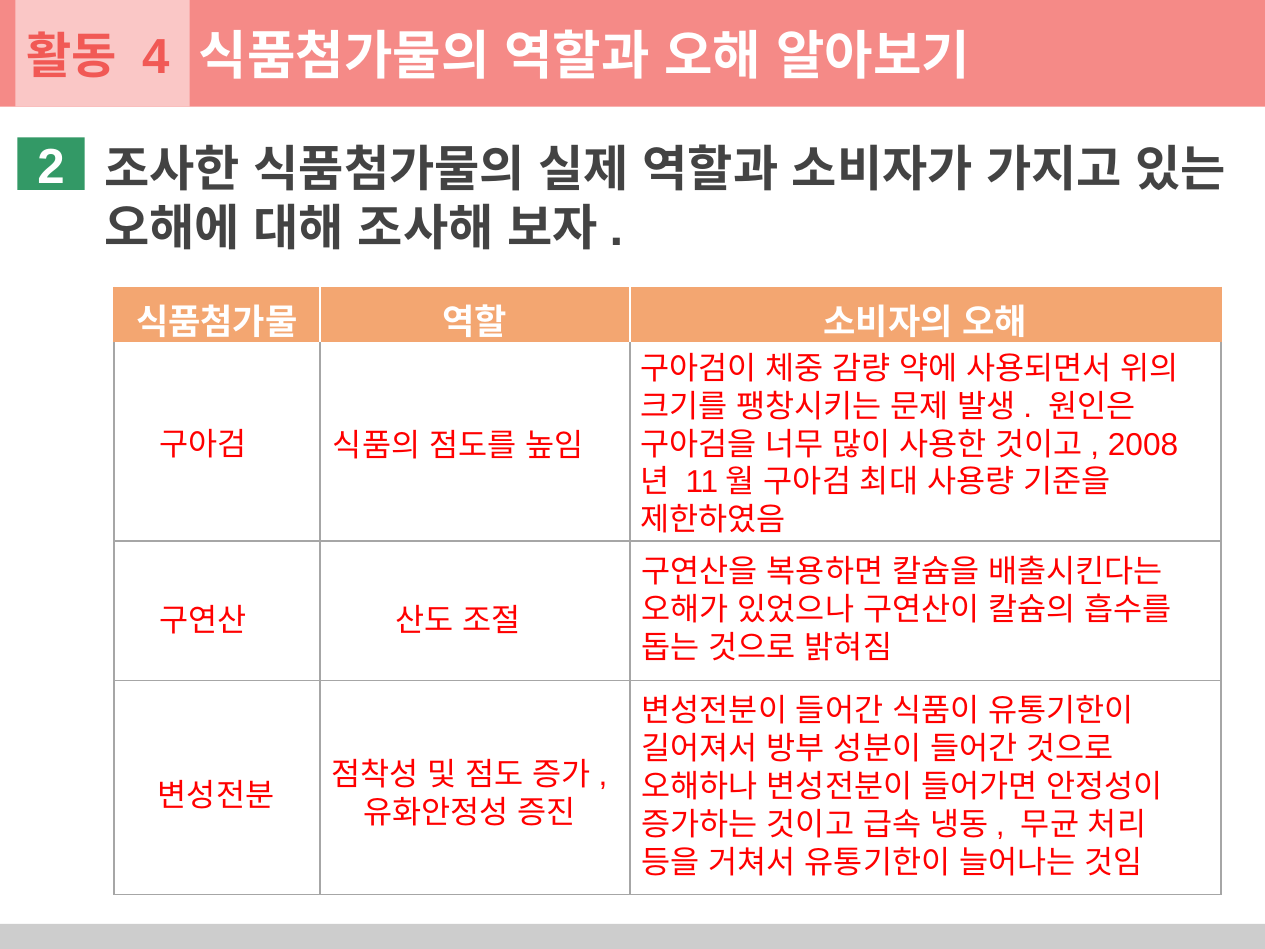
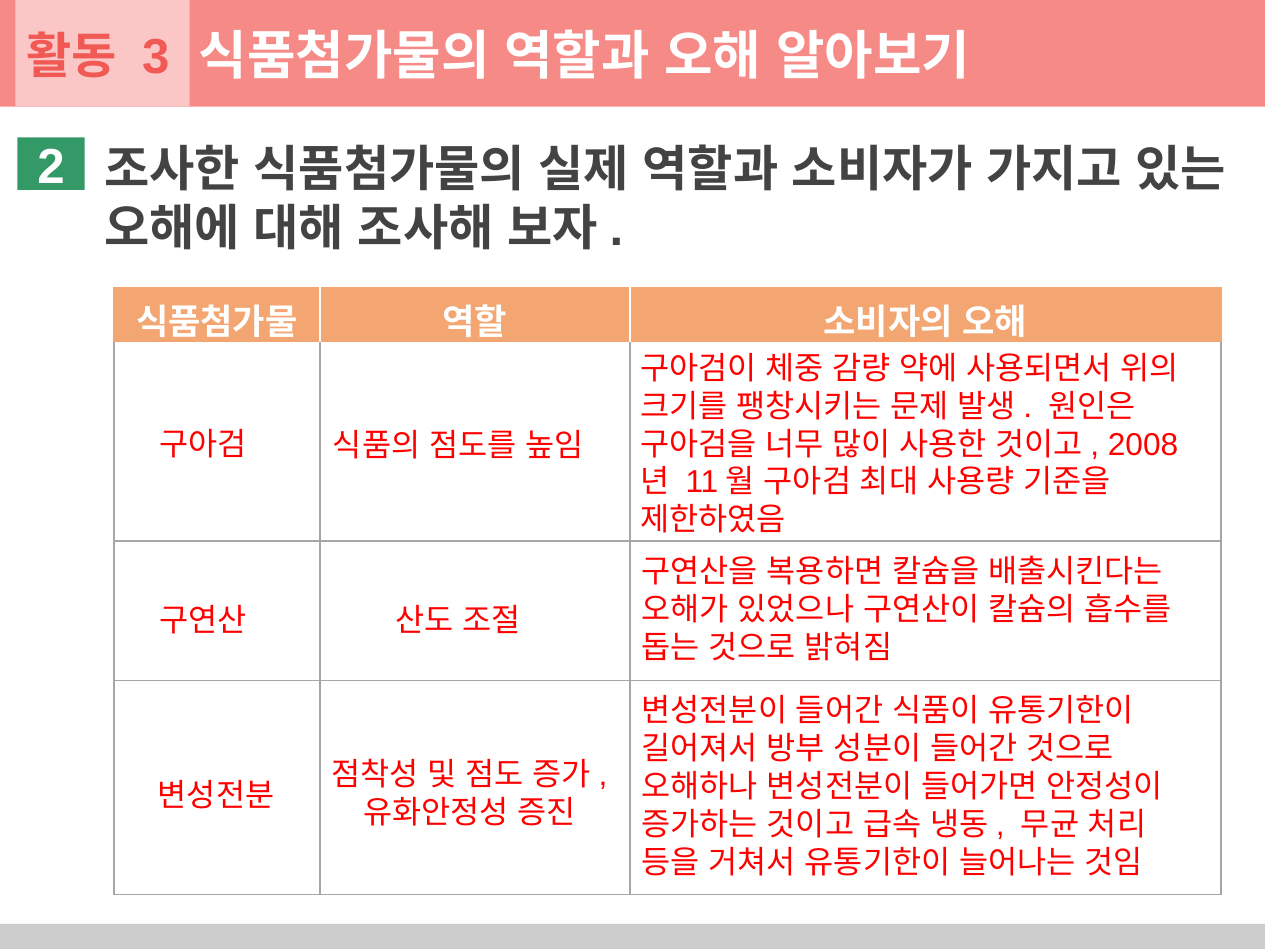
4: 4 -> 3 (156, 57)
